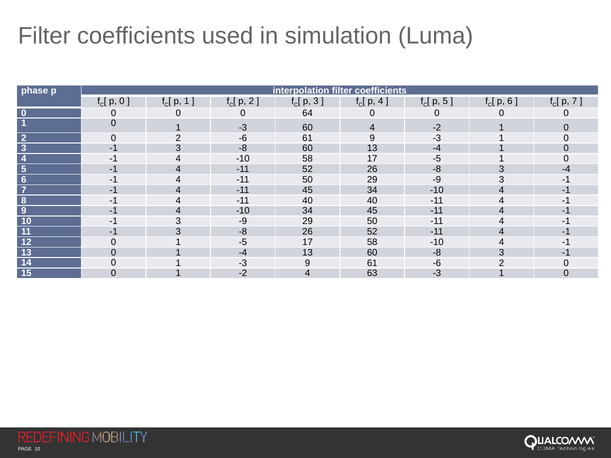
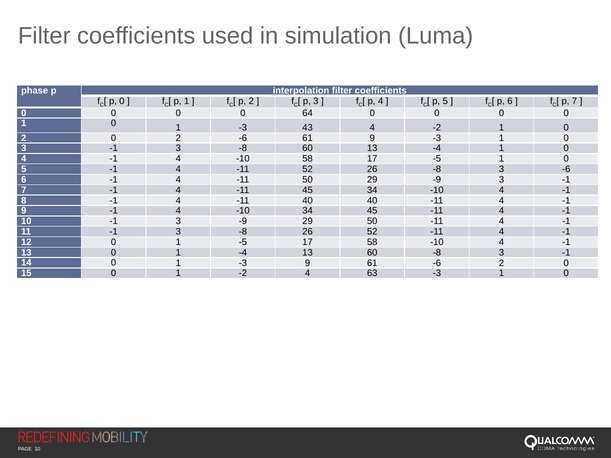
-3 60: 60 -> 43 (308, 128)
3 -4: -4 -> -6 (566, 169)
